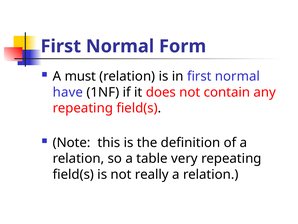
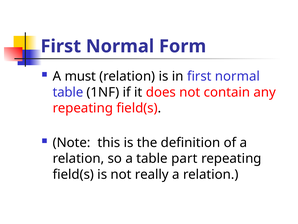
have: have -> table (68, 92)
very: very -> part (184, 158)
